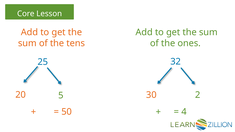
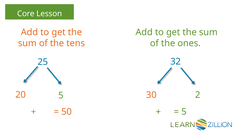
4: 4 -> 5 (184, 112)
